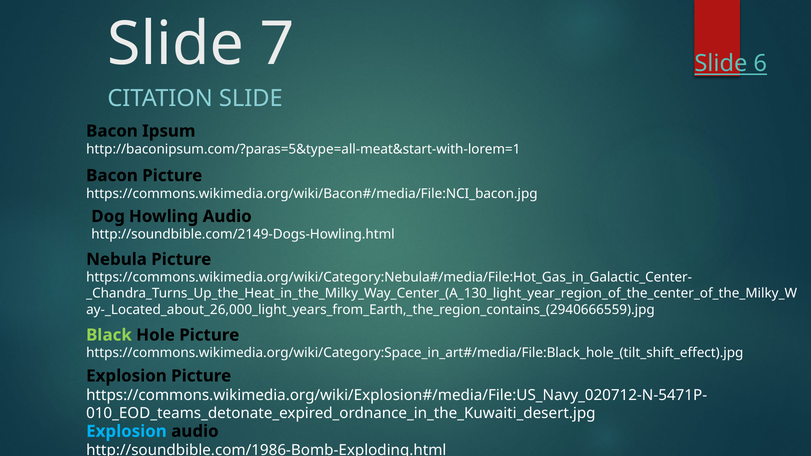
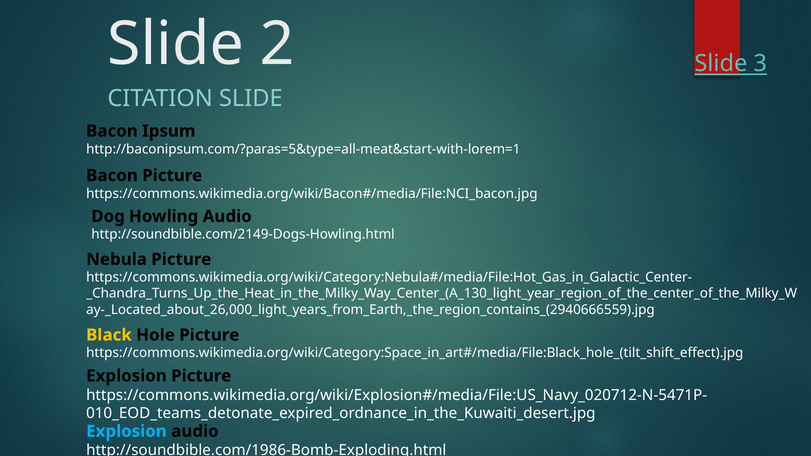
7: 7 -> 2 (277, 44)
6: 6 -> 3 (760, 63)
Black colour: light green -> yellow (109, 335)
